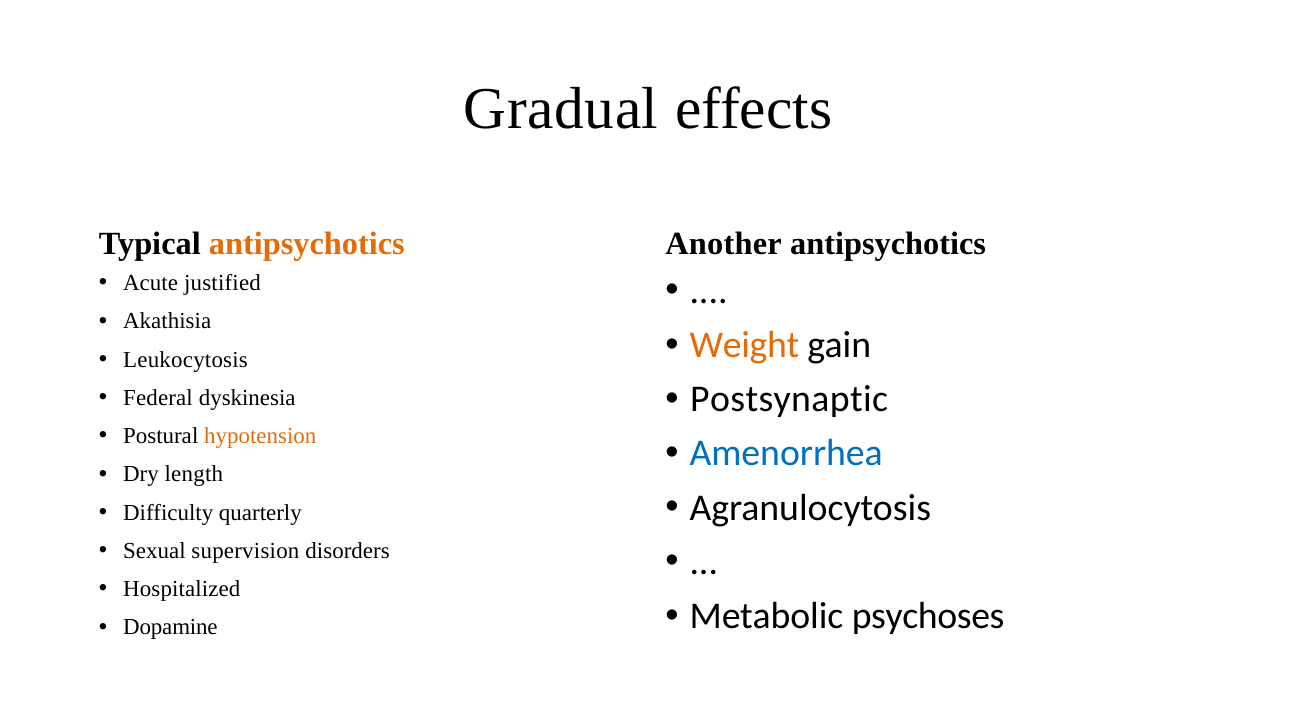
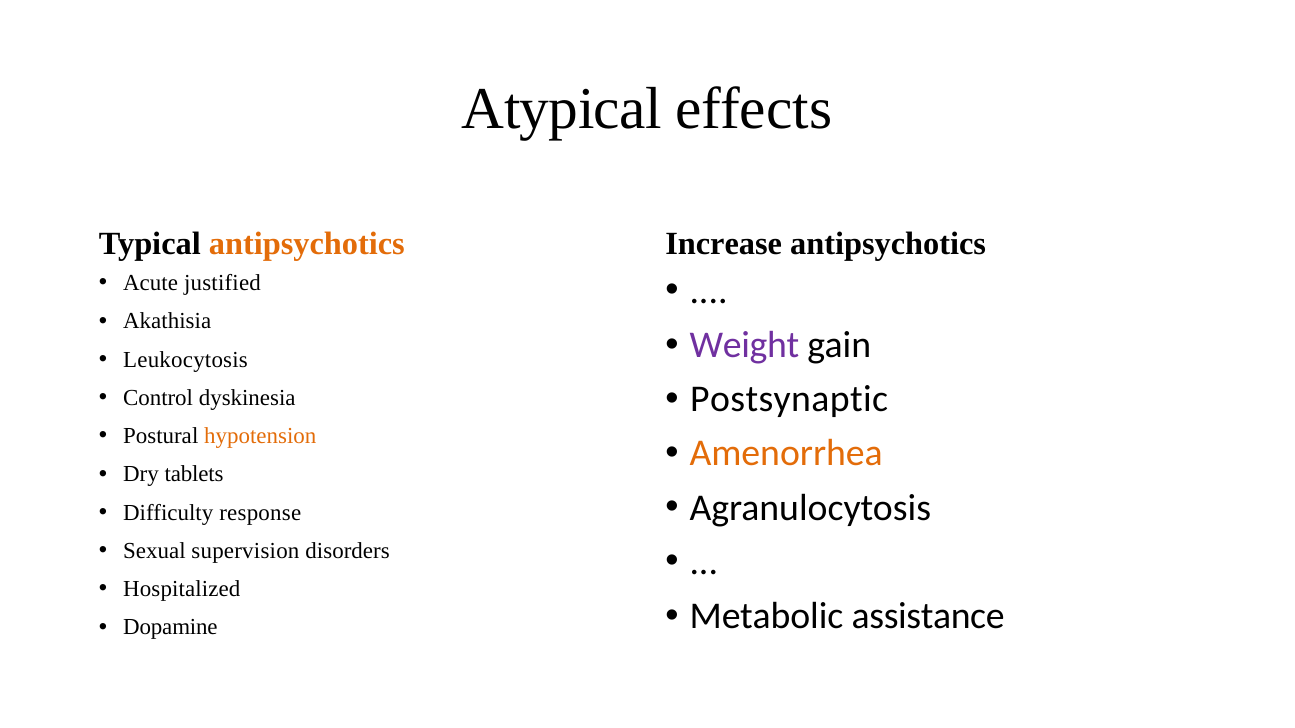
Gradual: Gradual -> Atypical (562, 109)
Another: Another -> Increase (724, 244)
Weight colour: orange -> purple (744, 345)
Federal: Federal -> Control (158, 398)
Amenorrhea colour: blue -> orange (786, 454)
length: length -> tablets (194, 475)
quarterly: quarterly -> response (260, 513)
psychoses: psychoses -> assistance (928, 616)
